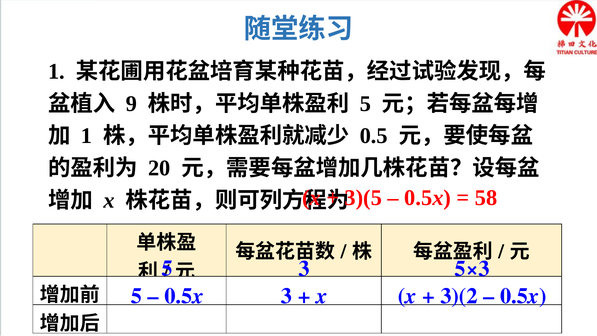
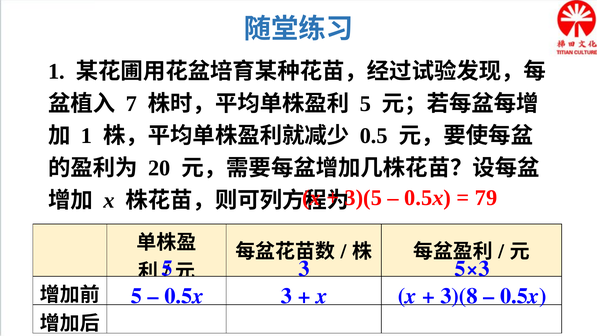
9: 9 -> 7 (131, 104)
58: 58 -> 79 (486, 198)
3)(2: 3)(2 -> 3)(8 (459, 296)
